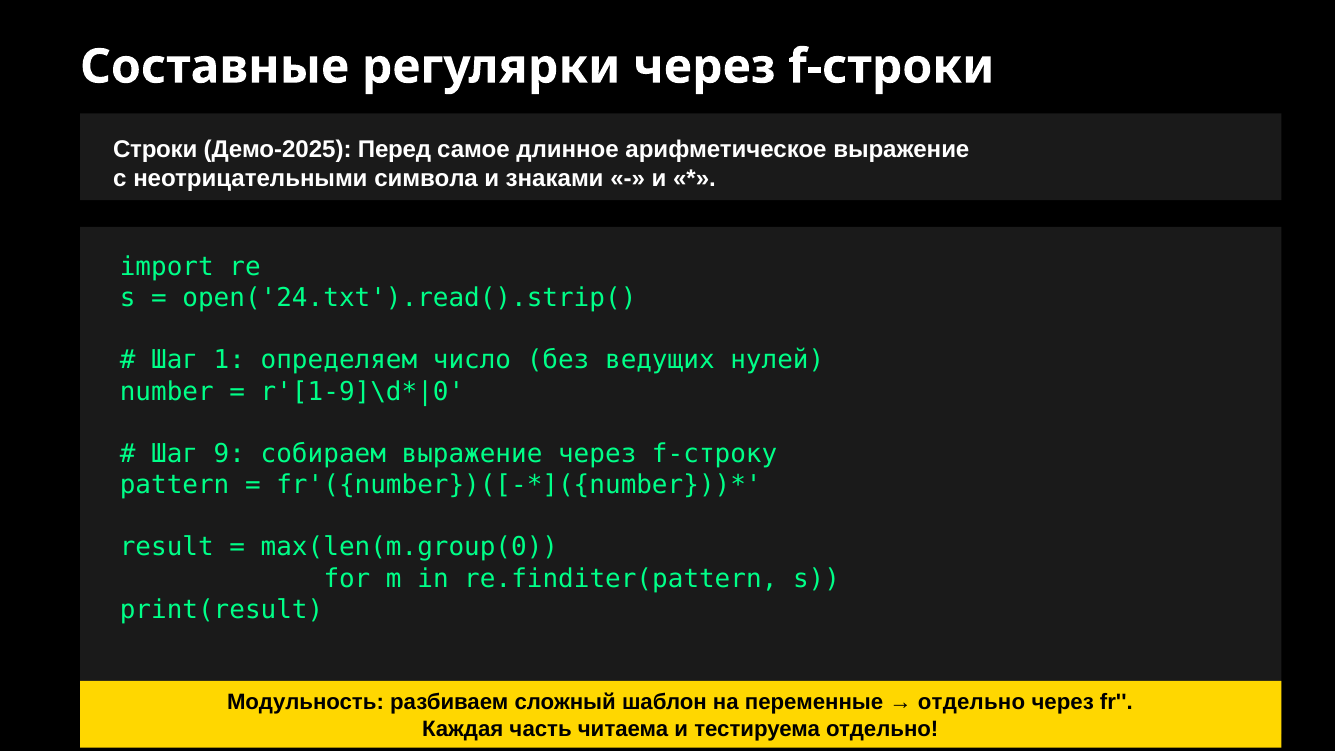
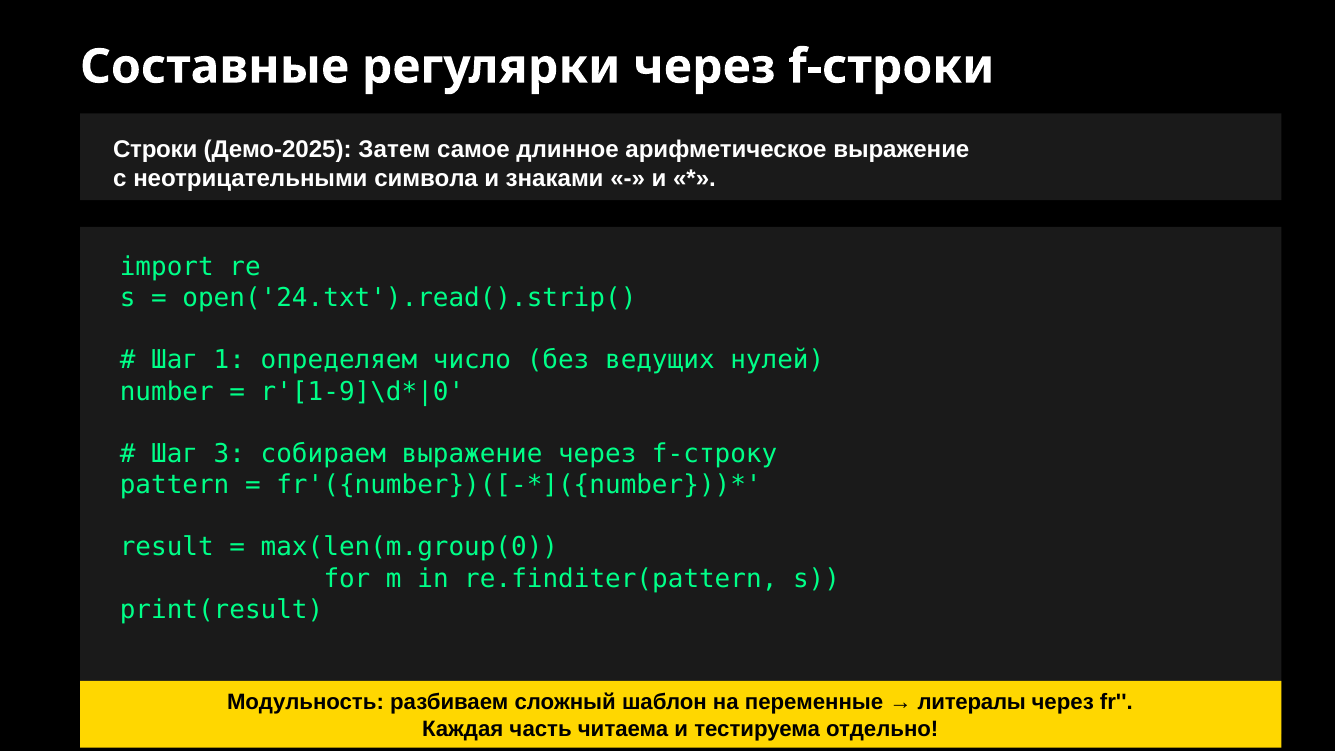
Перед: Перед -> Затем (394, 150)
9: 9 -> 3 (229, 454)
отдельно: отдельно -> литералы (972, 702)
